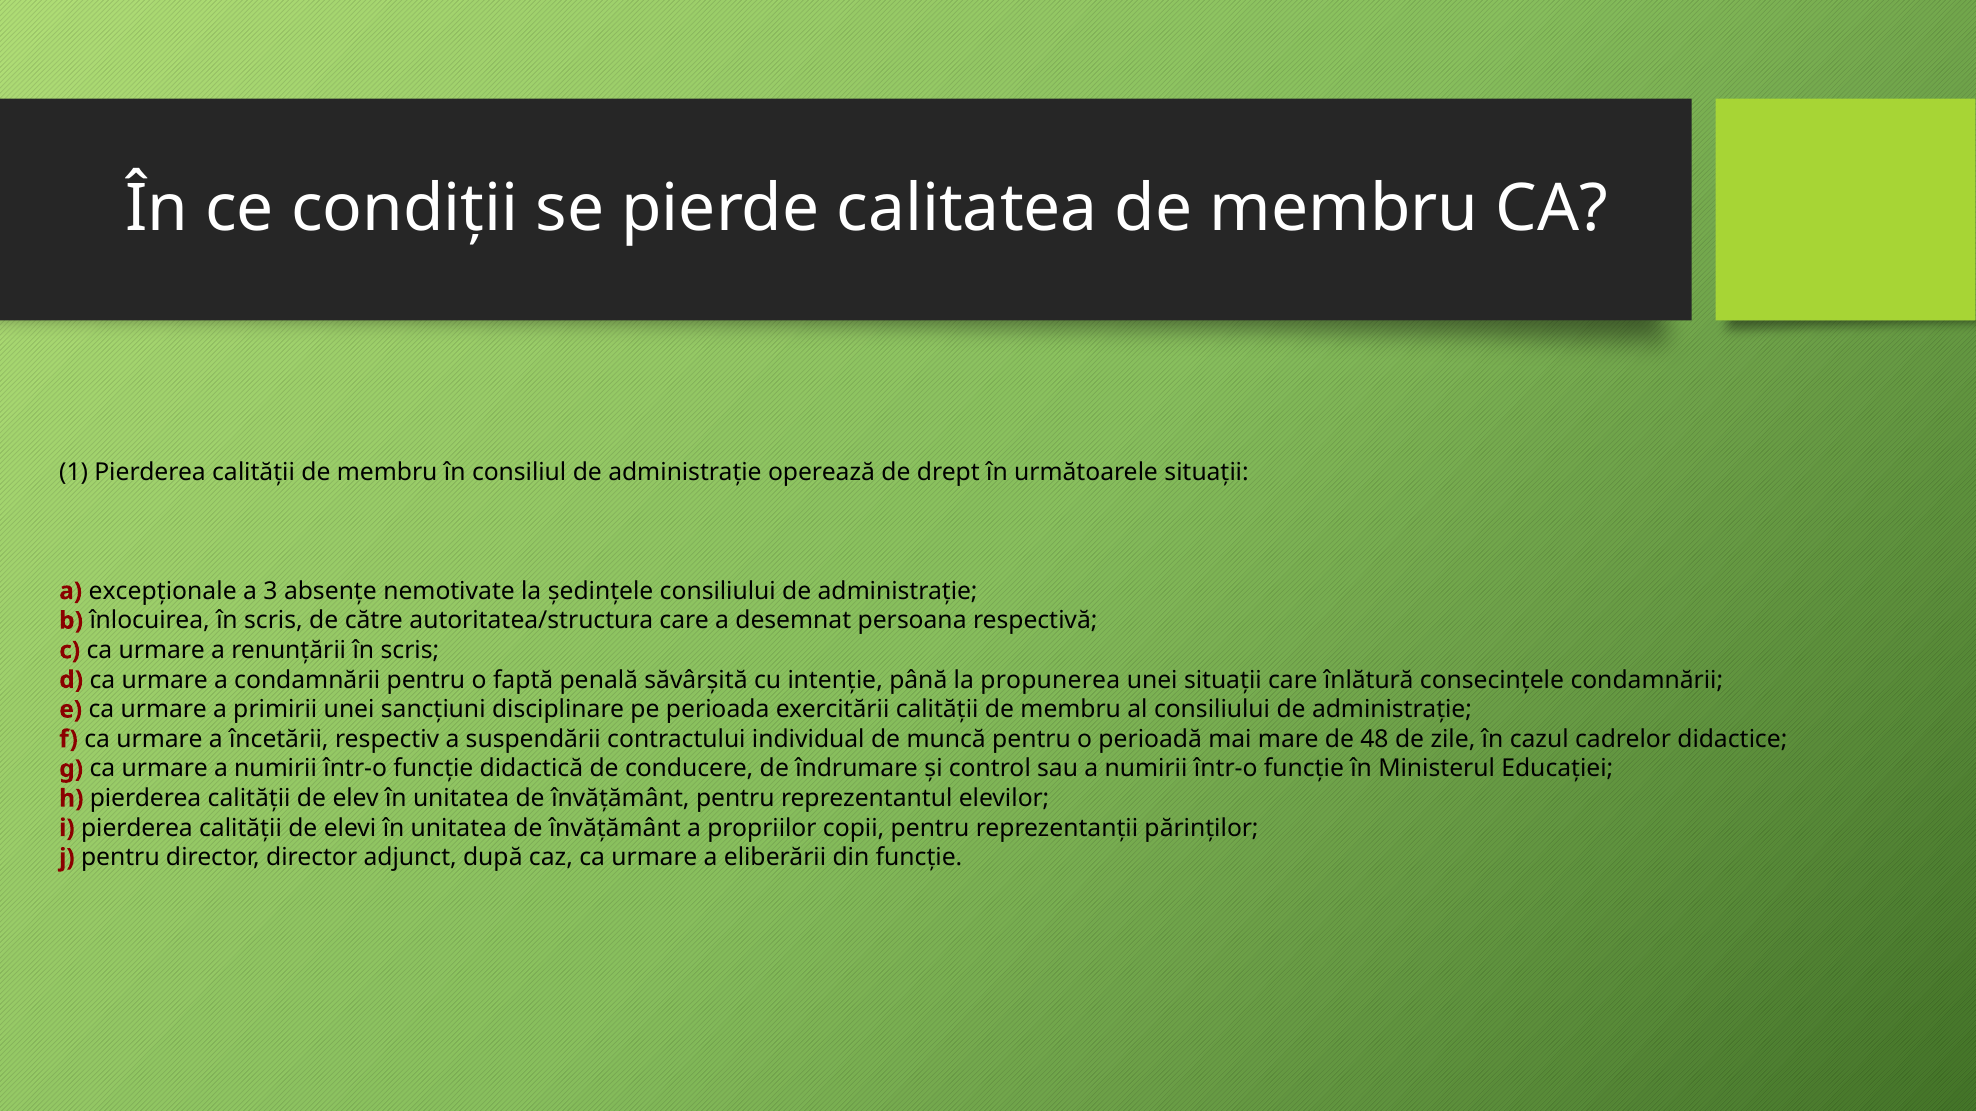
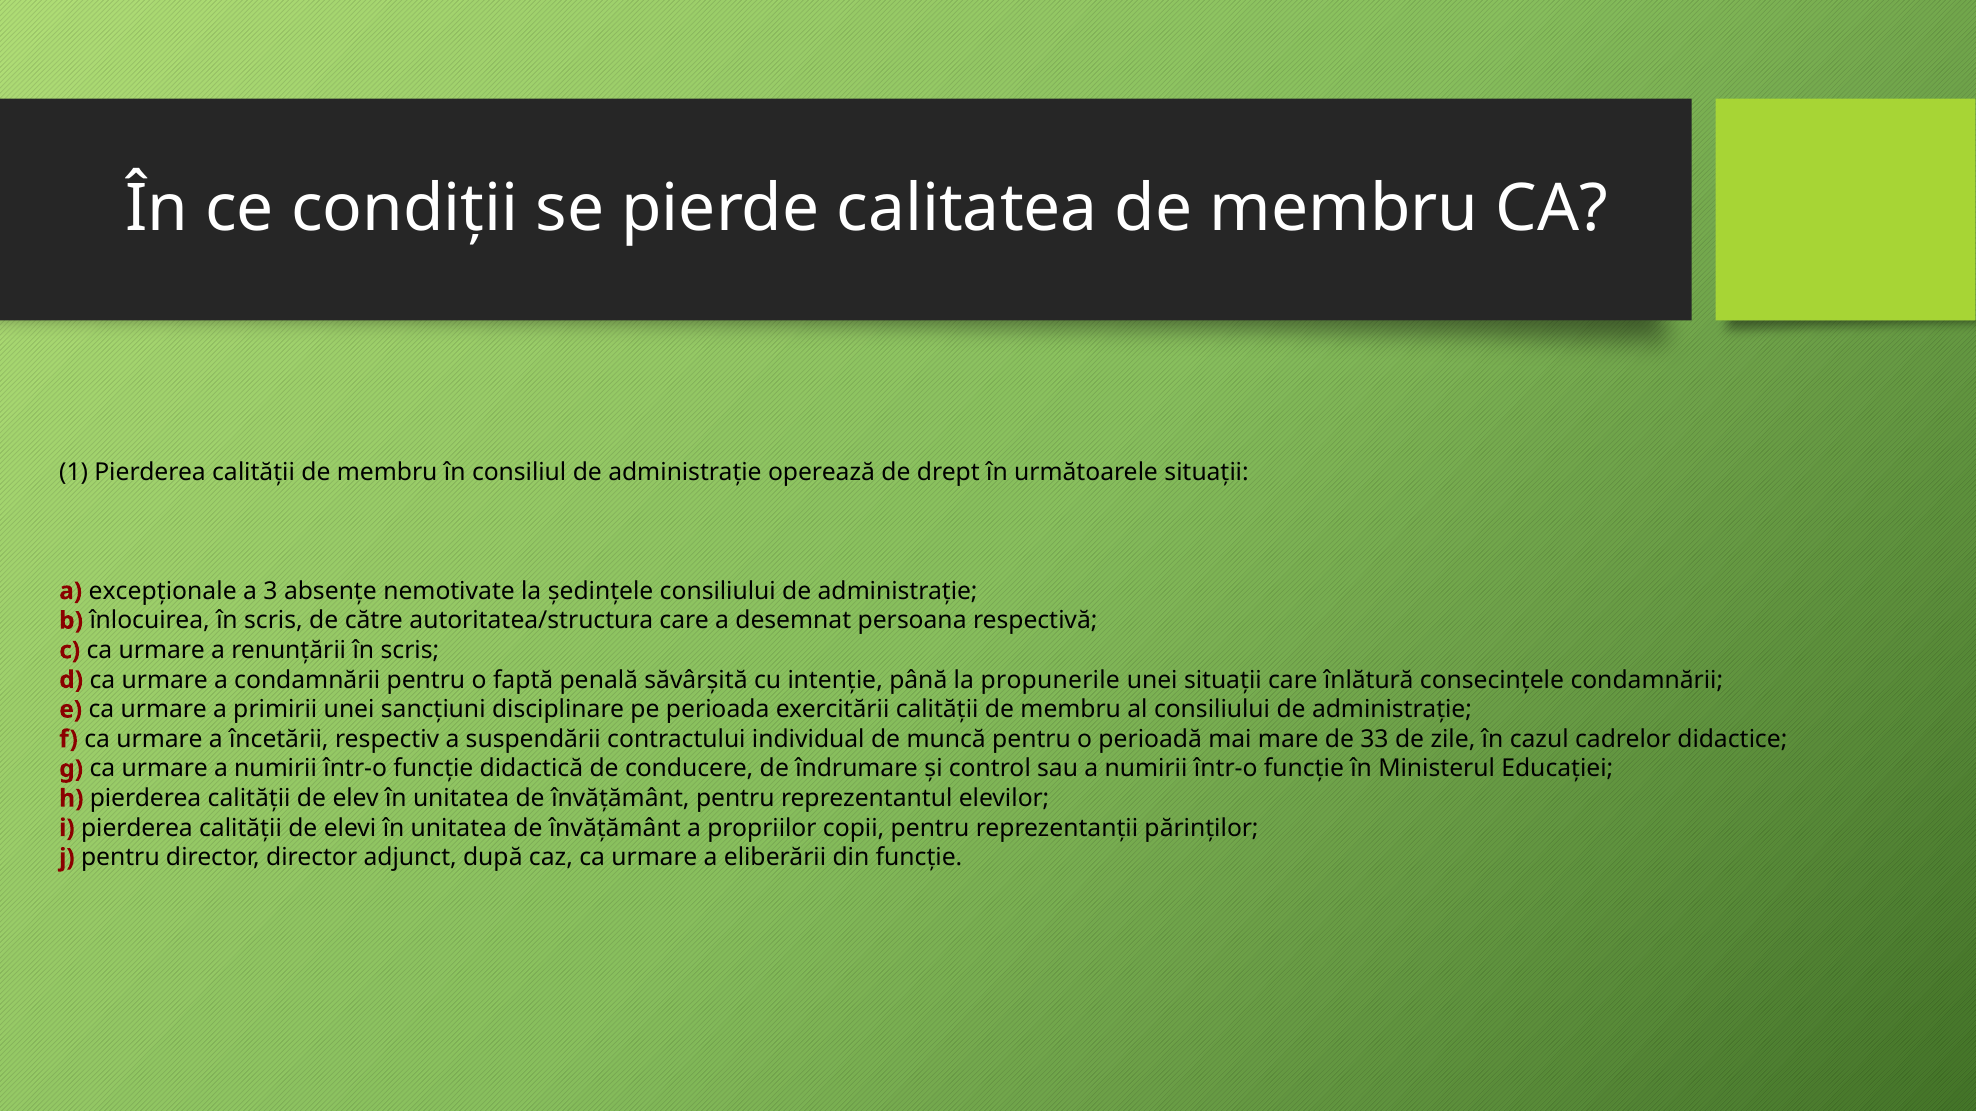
propunerea: propunerea -> propunerile (1050, 680)
48: 48 -> 33 (1374, 739)
